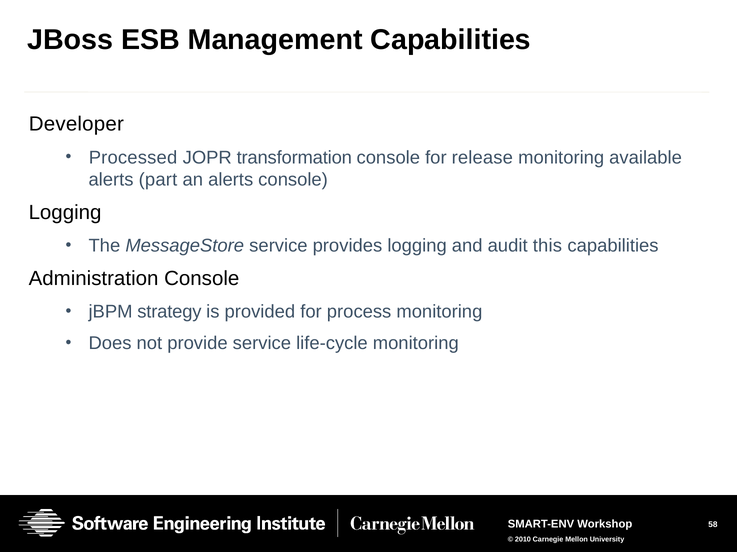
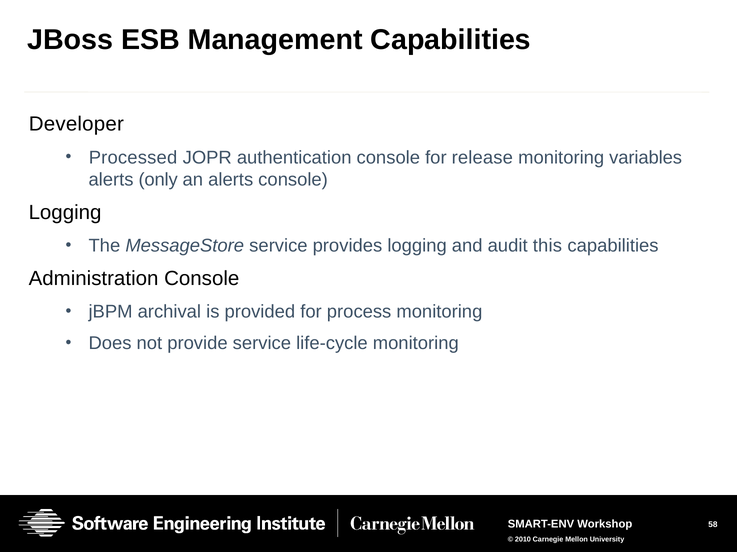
transformation: transformation -> authentication (294, 158)
available: available -> variables (646, 158)
part: part -> only (158, 180)
strategy: strategy -> archival (169, 312)
